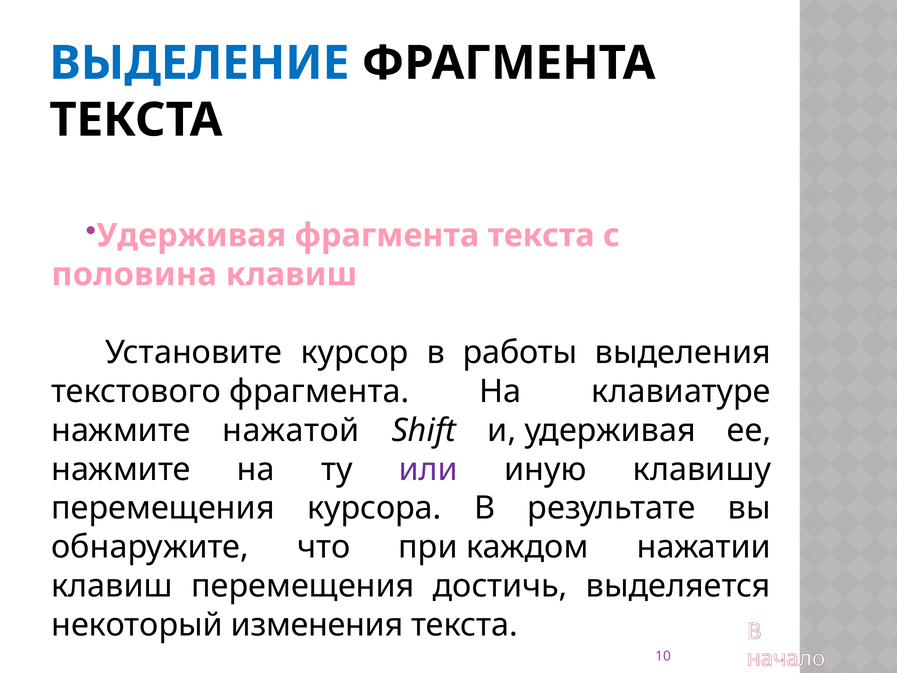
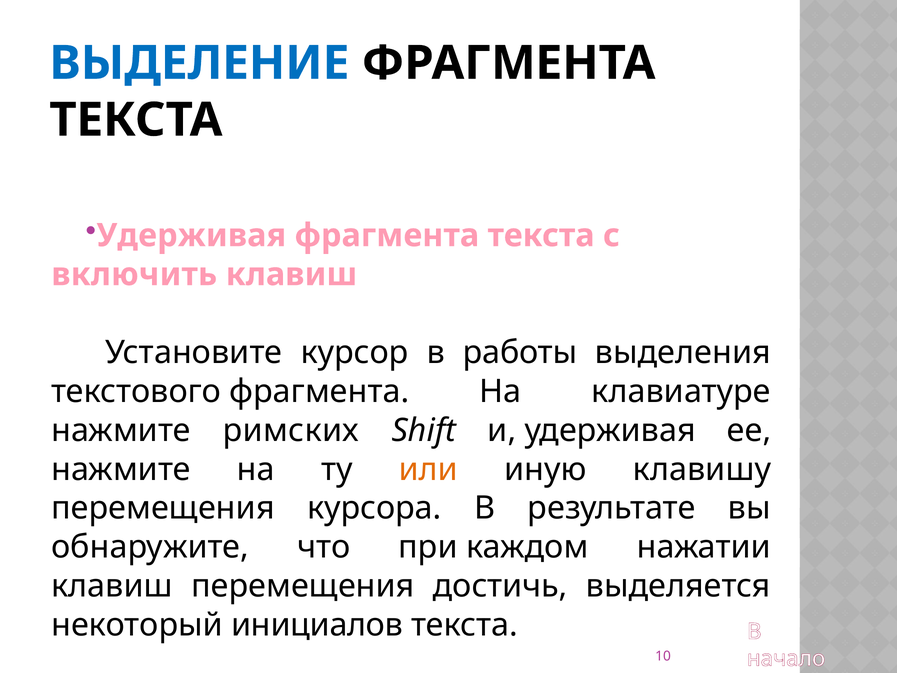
половина: половина -> включить (134, 274)
нажатой: нажатой -> римских (291, 430)
или colour: purple -> orange (428, 469)
изменения: изменения -> инициалов (317, 625)
